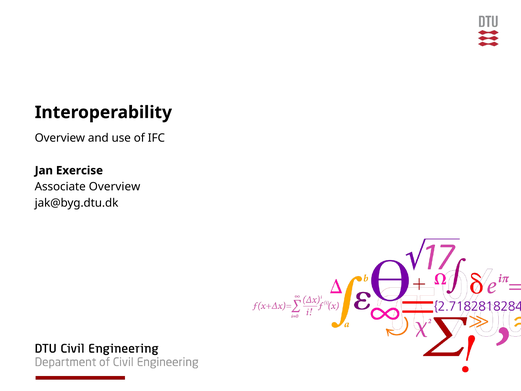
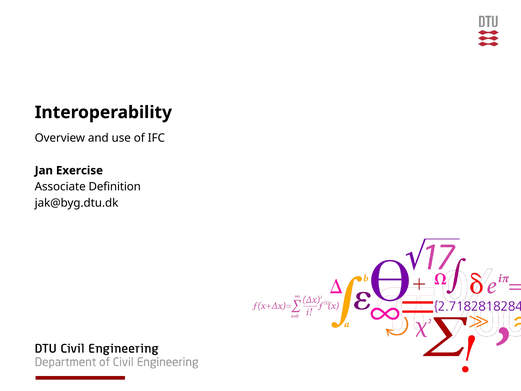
Associate Overview: Overview -> Definition (115, 187)
